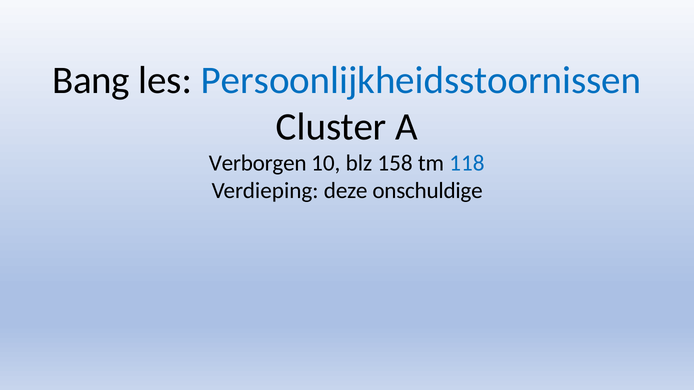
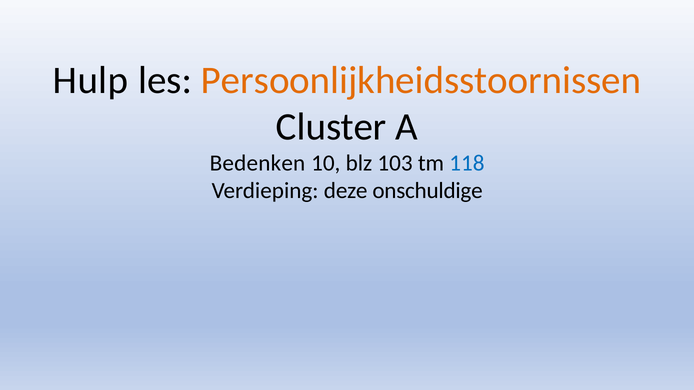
Bang: Bang -> Hulp (91, 80)
Persoonlijkheidsstoornissen colour: blue -> orange (421, 80)
Verborgen: Verborgen -> Bedenken (257, 163)
158: 158 -> 103 (395, 163)
